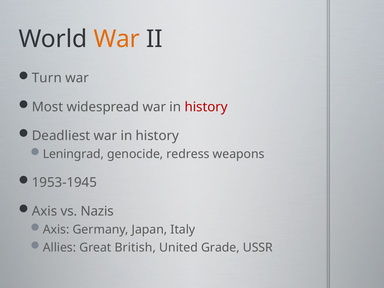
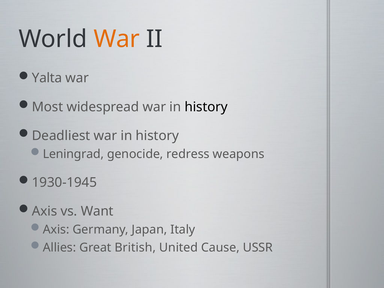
Turn: Turn -> Yalta (47, 78)
history colour: red -> black (206, 107)
1953-1945: 1953-1945 -> 1930-1945 (64, 182)
Nazis: Nazis -> Want (97, 211)
Grade: Grade -> Cause (220, 248)
